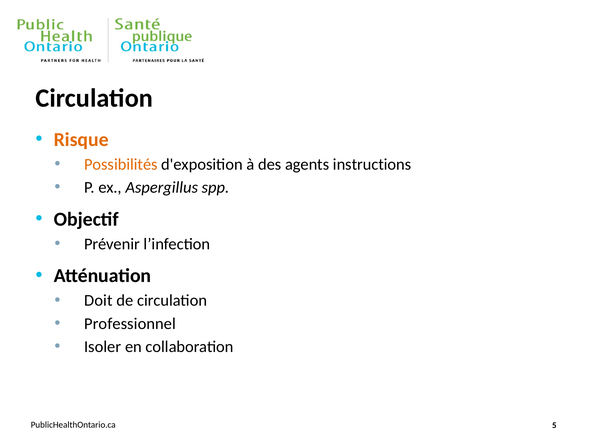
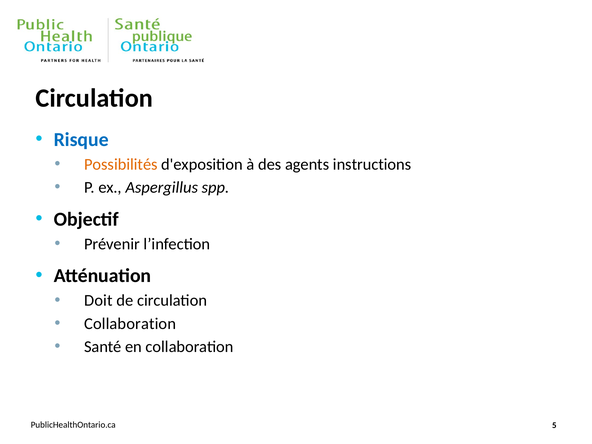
Risque colour: orange -> blue (81, 140)
Professionnel: Professionnel -> Collaboration (130, 324)
Isoler: Isoler -> Santé (103, 347)
